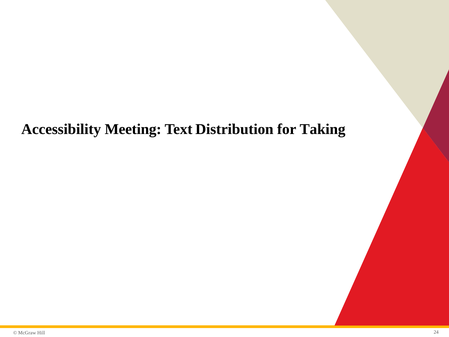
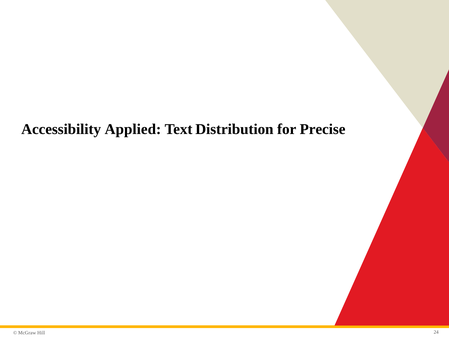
Meeting: Meeting -> Applied (133, 129)
Taking: Taking -> Precise (323, 129)
